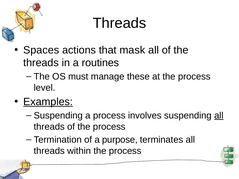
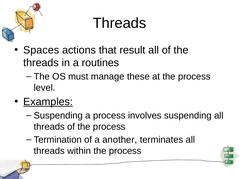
mask: mask -> result (132, 50)
all underline: present -> none (219, 116)
purpose: purpose -> another (120, 140)
